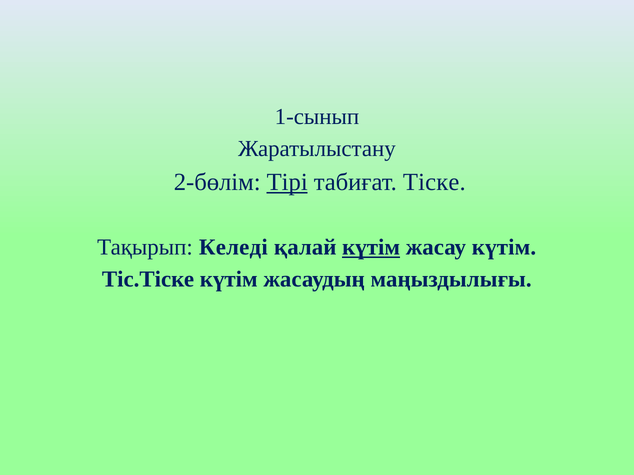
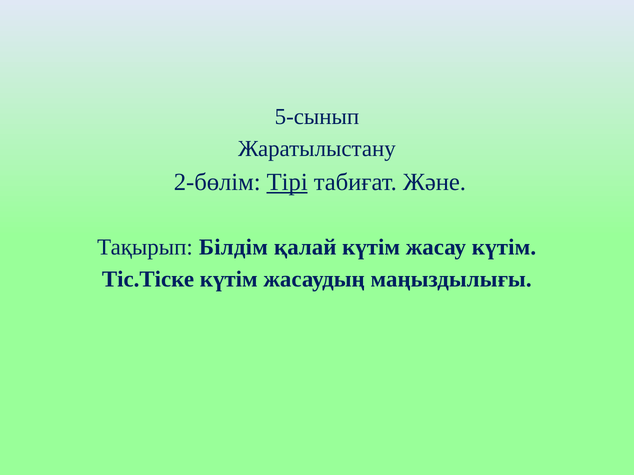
1-сынып: 1-сынып -> 5-сынып (317, 117)
Тіске: Тіске -> Және (434, 183)
Келеді: Келеді -> Білдім (233, 248)
күтім underline: present -> none (371, 248)
